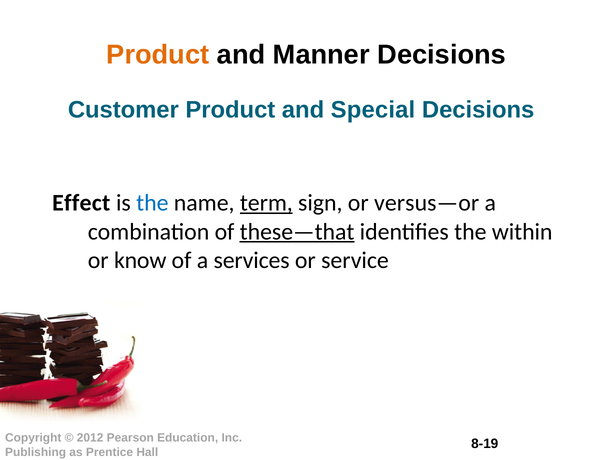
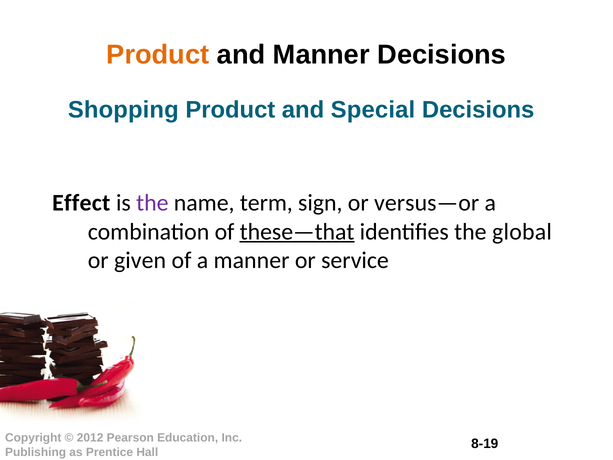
Customer: Customer -> Shopping (123, 110)
the colour: blue -> purple (152, 203)
term underline: present -> none (266, 203)
within: within -> global (522, 232)
know: know -> given (140, 260)
a services: services -> manner (252, 260)
